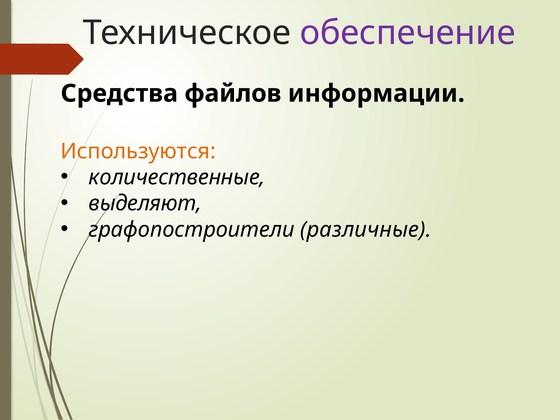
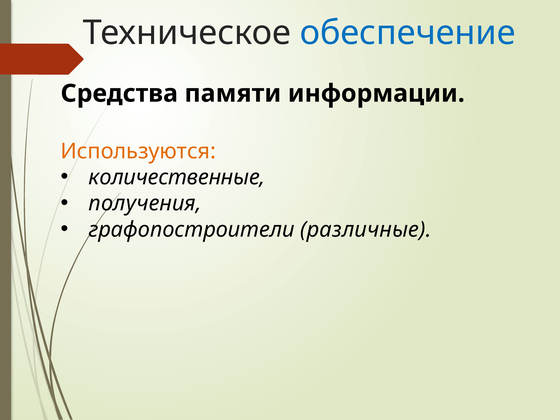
обеспечение colour: purple -> blue (408, 33)
файлов: файлов -> памяти (233, 93)
выделяют: выделяют -> получения (145, 203)
